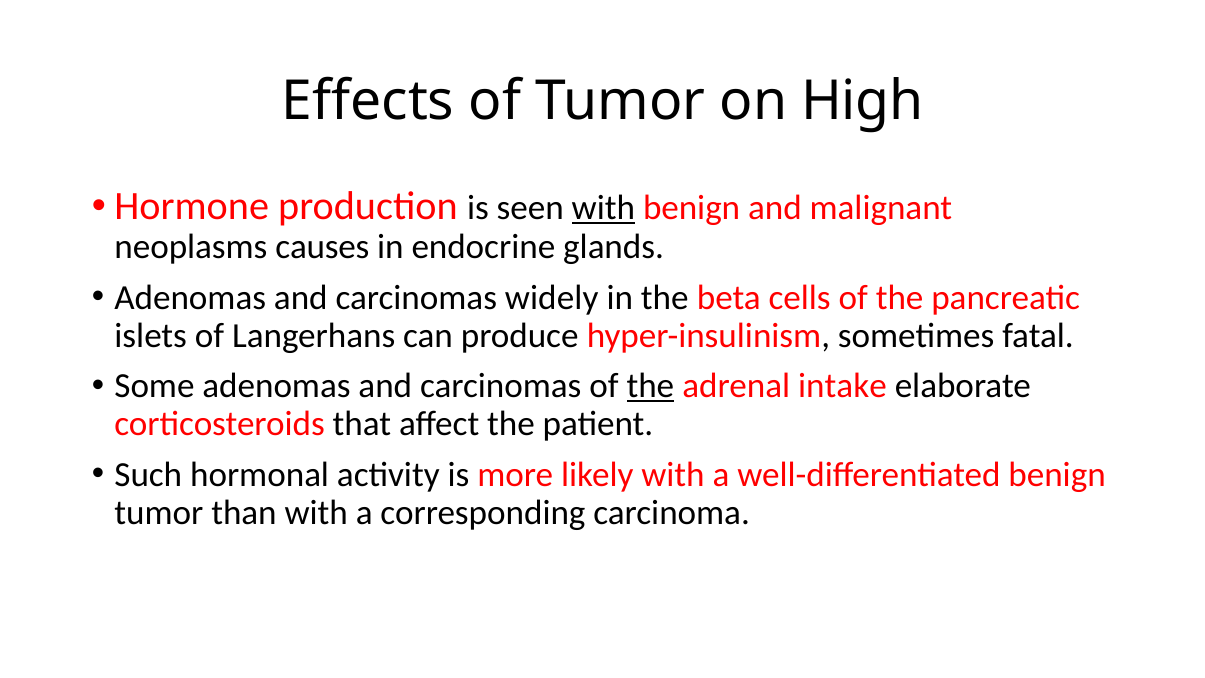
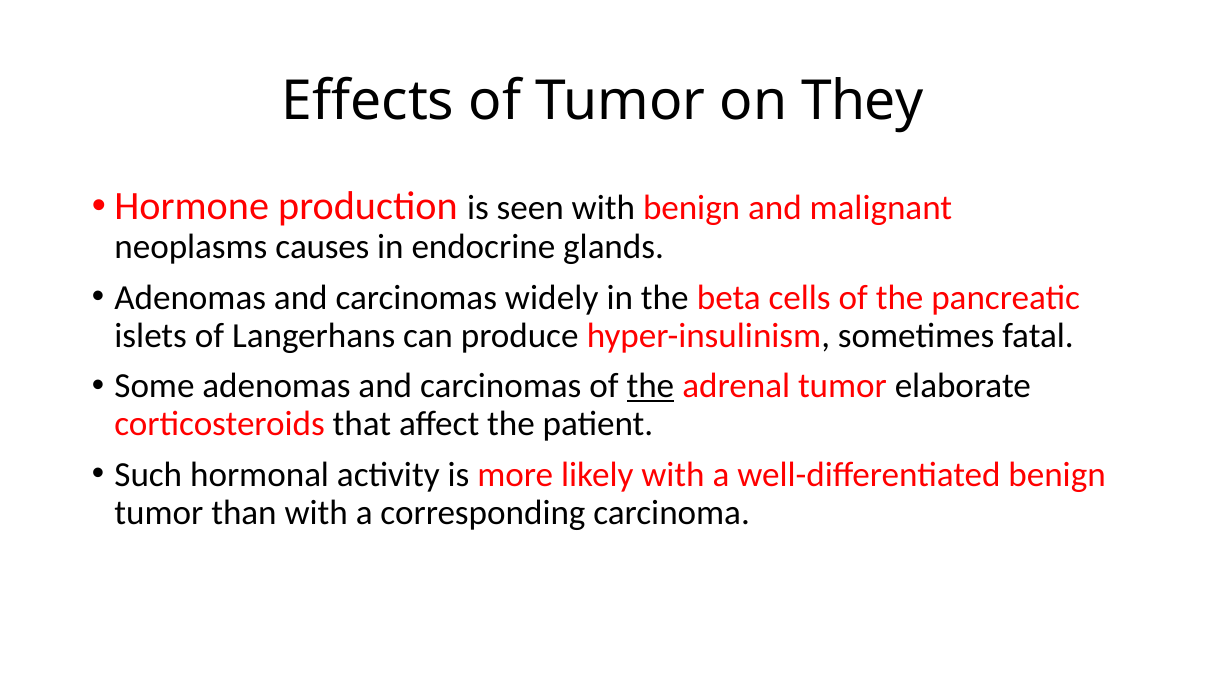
High: High -> They (862, 101)
with underline: present -> none (603, 208)
adrenal intake: intake -> tumor (842, 386)
